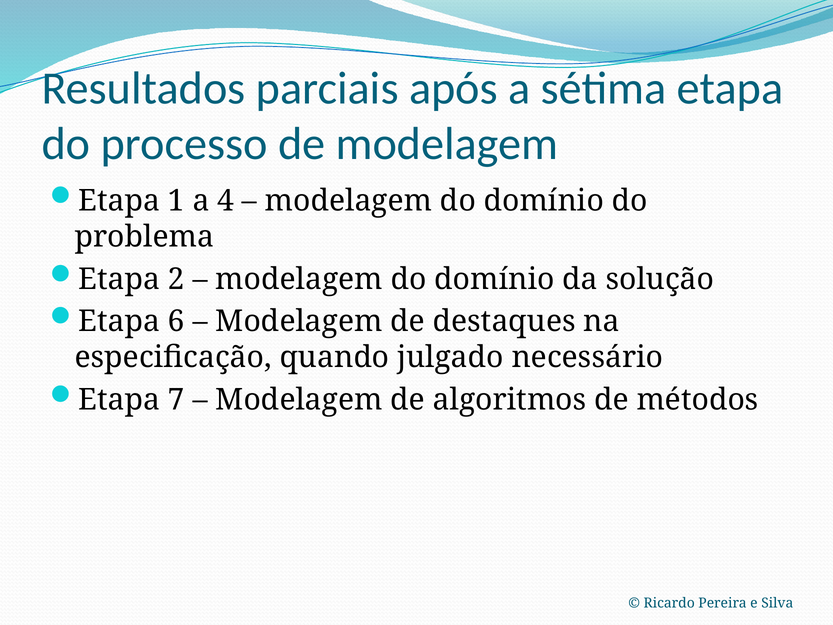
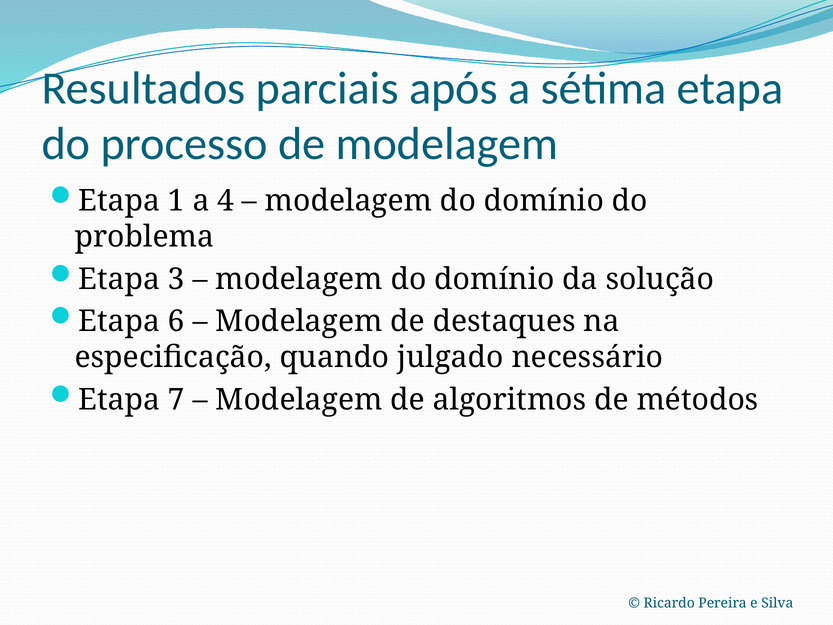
2: 2 -> 3 (176, 279)
